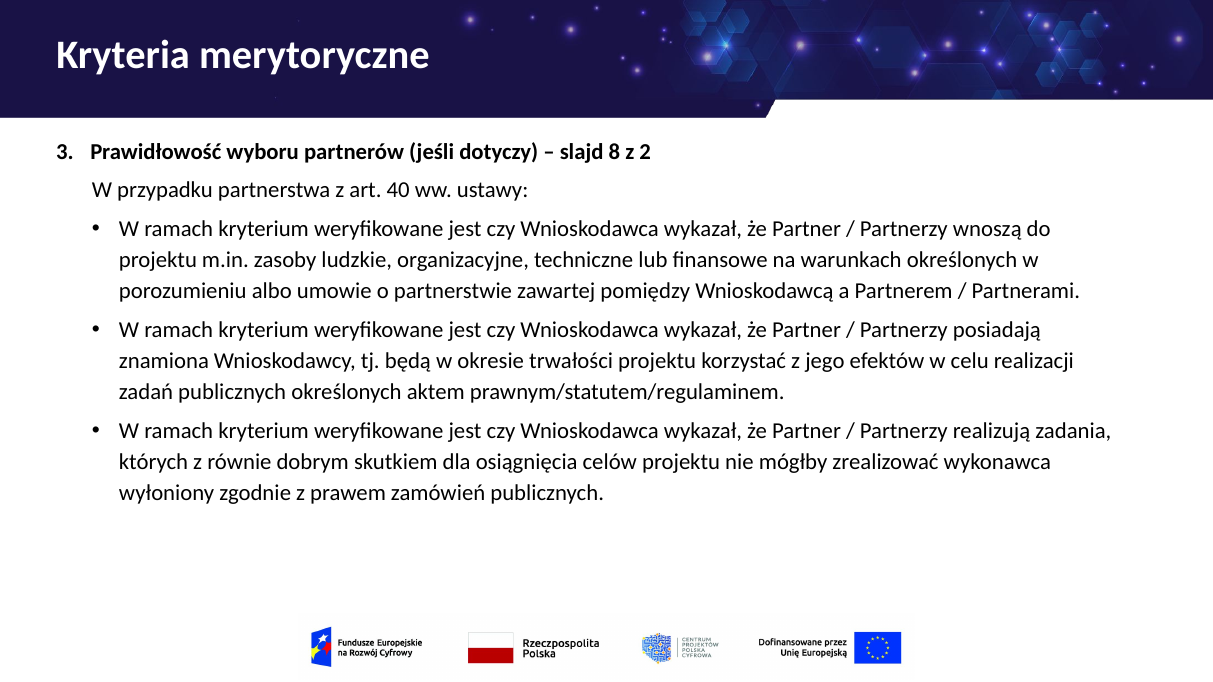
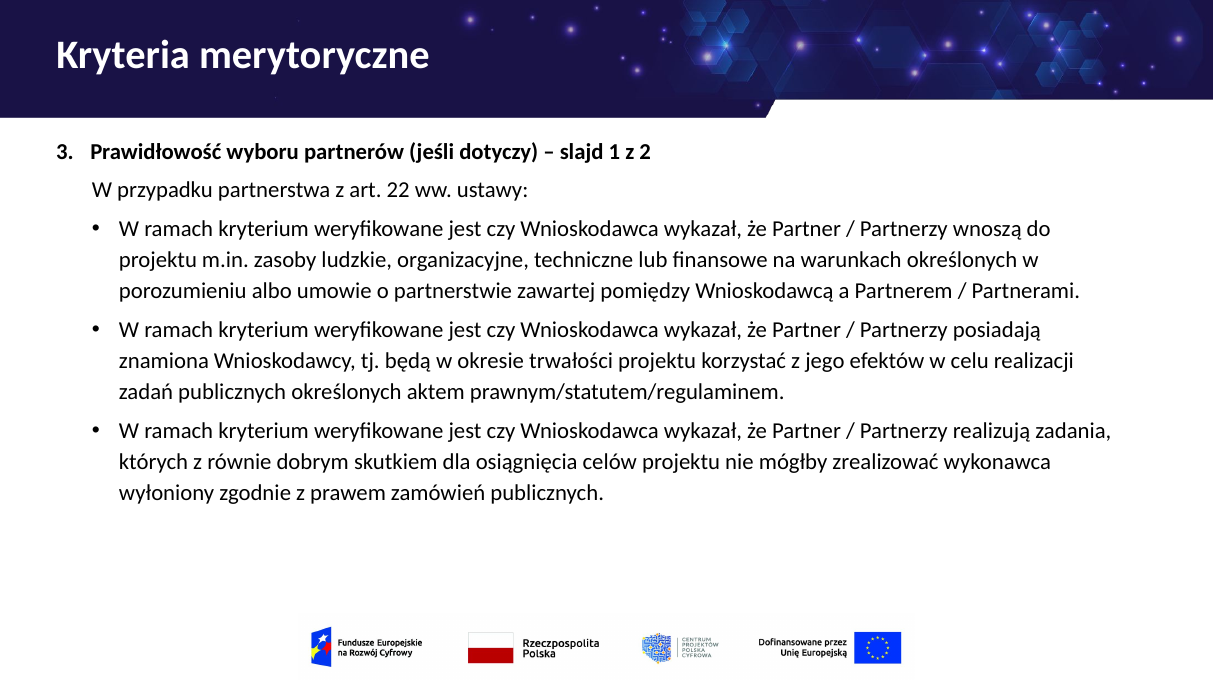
8: 8 -> 1 (614, 152)
40: 40 -> 22 (398, 191)
